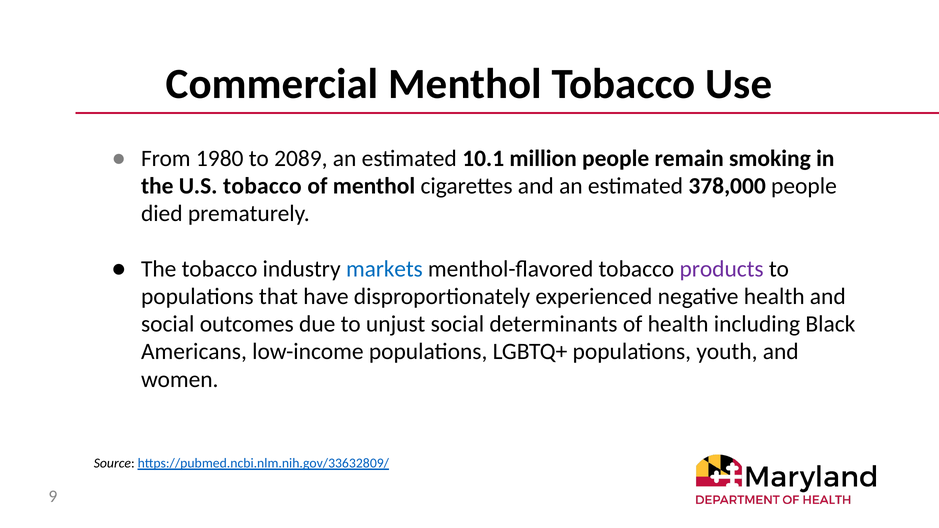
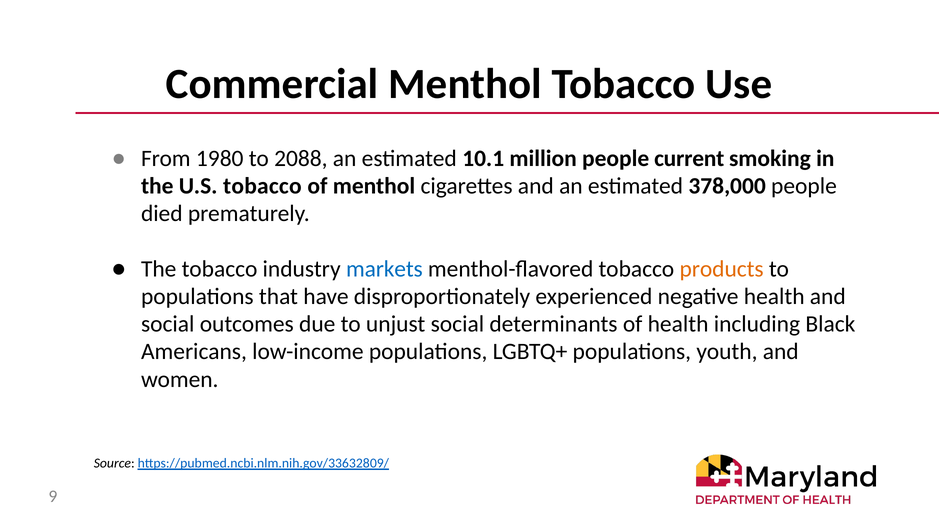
2089: 2089 -> 2088 (301, 158)
remain: remain -> current (689, 158)
products colour: purple -> orange (722, 269)
